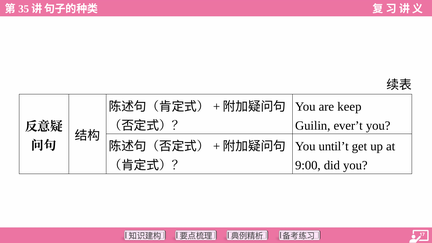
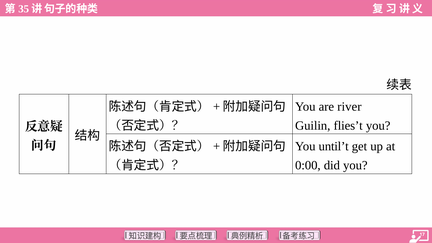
keep: keep -> river (349, 107)
ever’t: ever’t -> flies’t (348, 126)
9:00: 9:00 -> 0:00 (308, 165)
